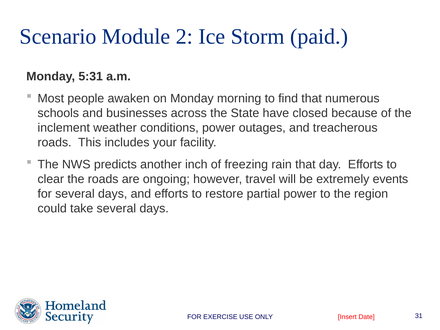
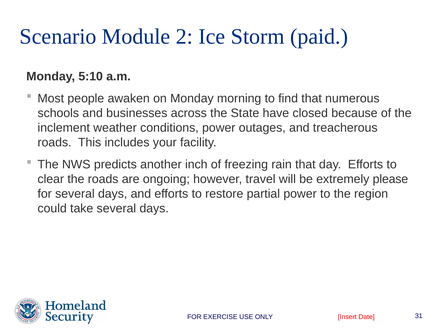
5:31: 5:31 -> 5:10 (91, 76)
events: events -> please (390, 179)
